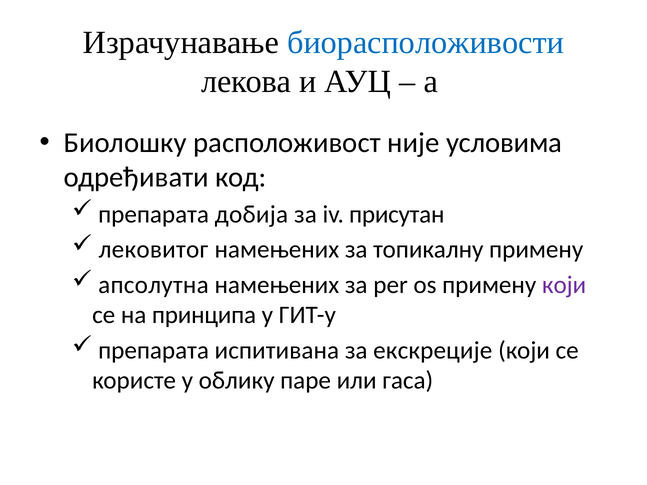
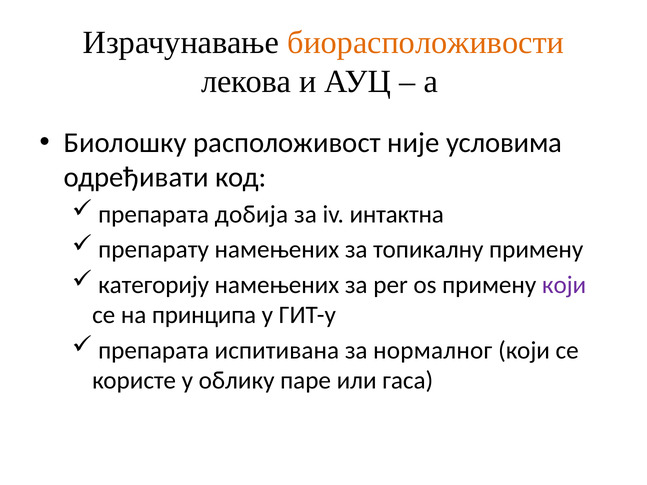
биорасположивости colour: blue -> orange (426, 43)
присутан: присутан -> интактна (397, 215)
лековитог: лековитог -> препарату (154, 250)
апсолутна: апсолутна -> категорију (154, 285)
екскреције: екскреције -> нормалног (433, 350)
